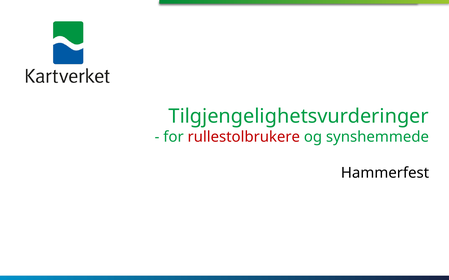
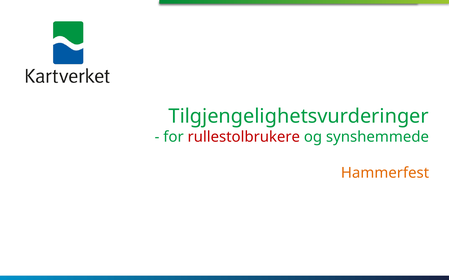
Hammerfest colour: black -> orange (385, 173)
